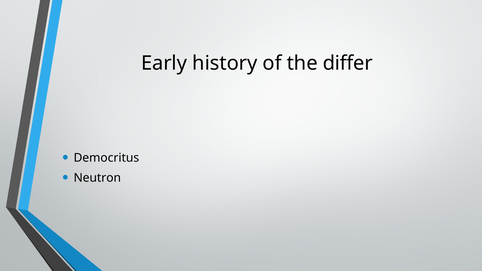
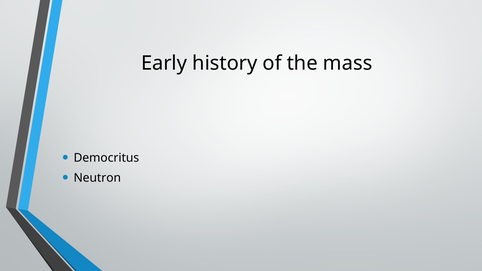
differ: differ -> mass (348, 63)
